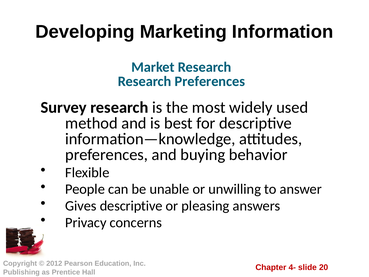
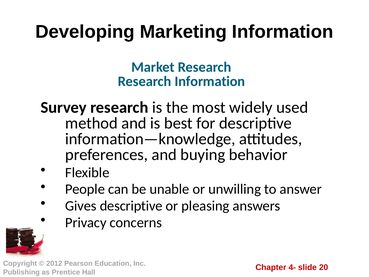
Research Preferences: Preferences -> Information (210, 81)
